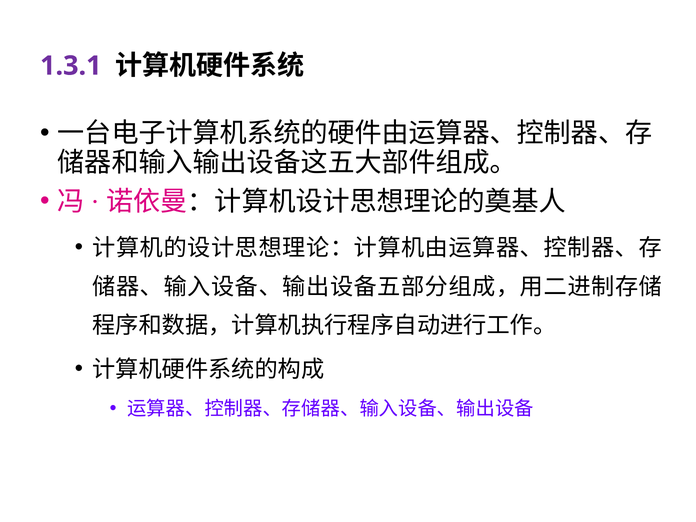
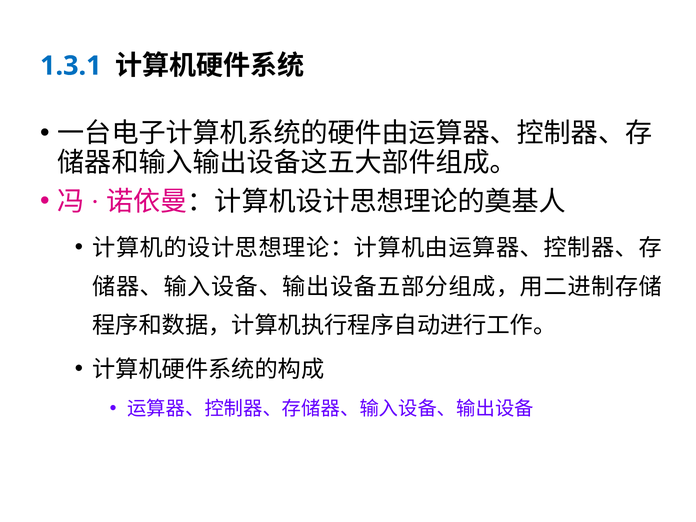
1.3.1 colour: purple -> blue (71, 66)
